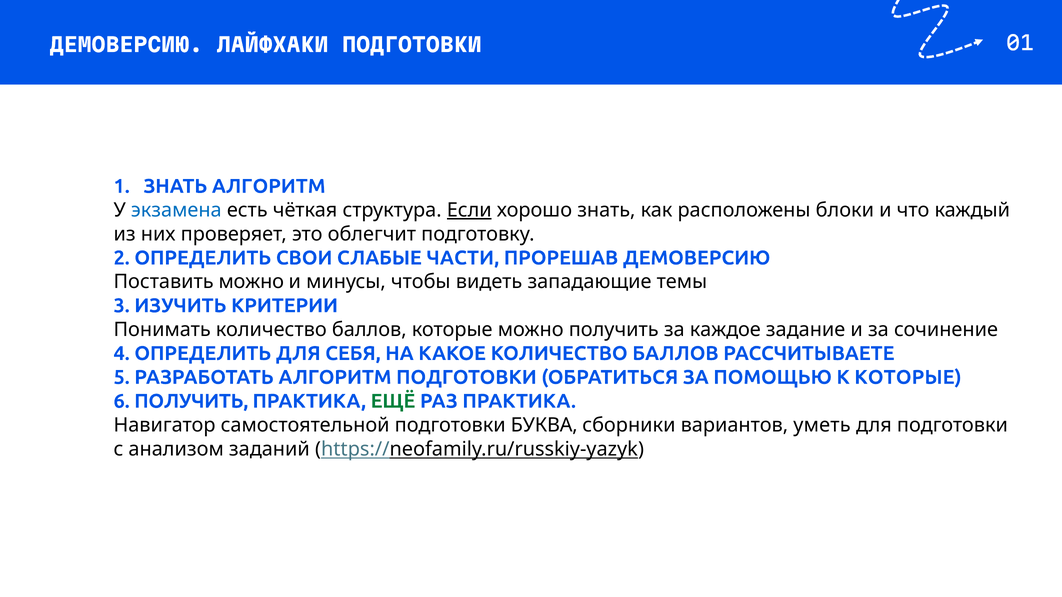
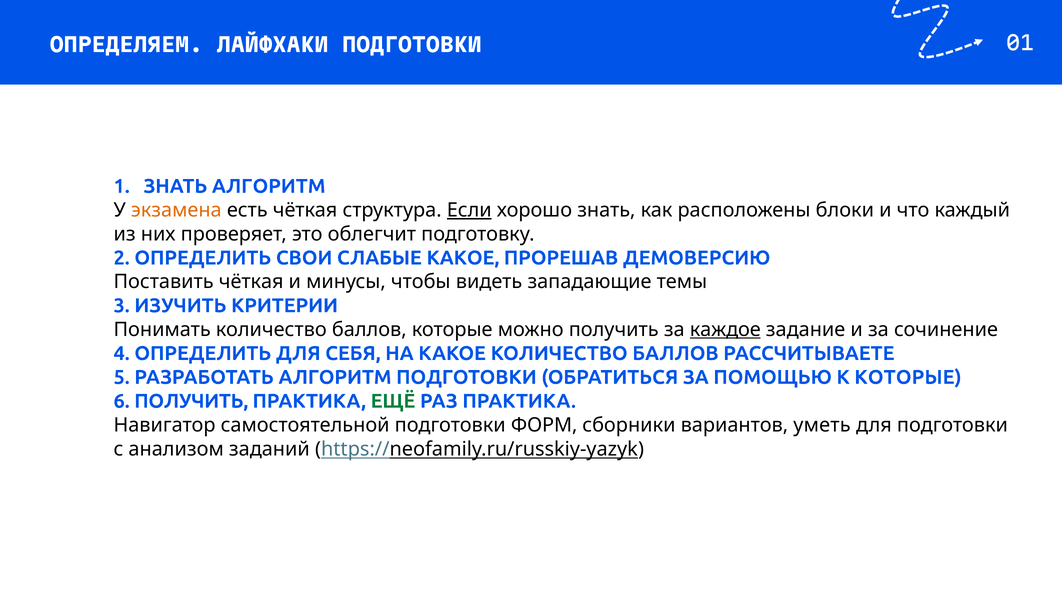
ДЕМОВЕРСИЮ: ДЕМОВЕРСИЮ -> ОПРЕДЕЛЯЕМ (126, 46)
экзамена colour: blue -> orange (176, 210)
СЛАБЫЕ ЧАСТИ: ЧАСТИ -> КАКОЕ (463, 258)
Поставить можно: можно -> чёткая (251, 282)
каждое underline: none -> present (725, 330)
БУКВА: БУКВА -> ФОРМ (544, 425)
